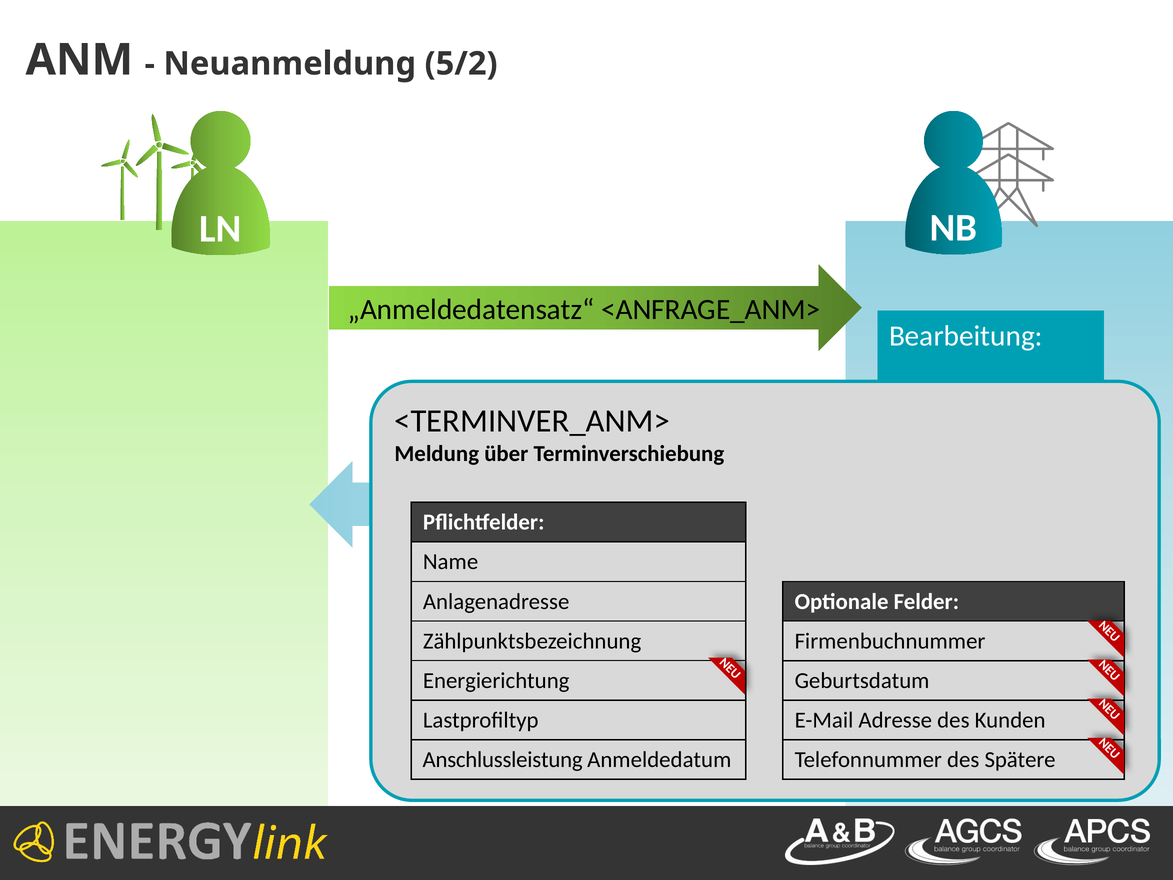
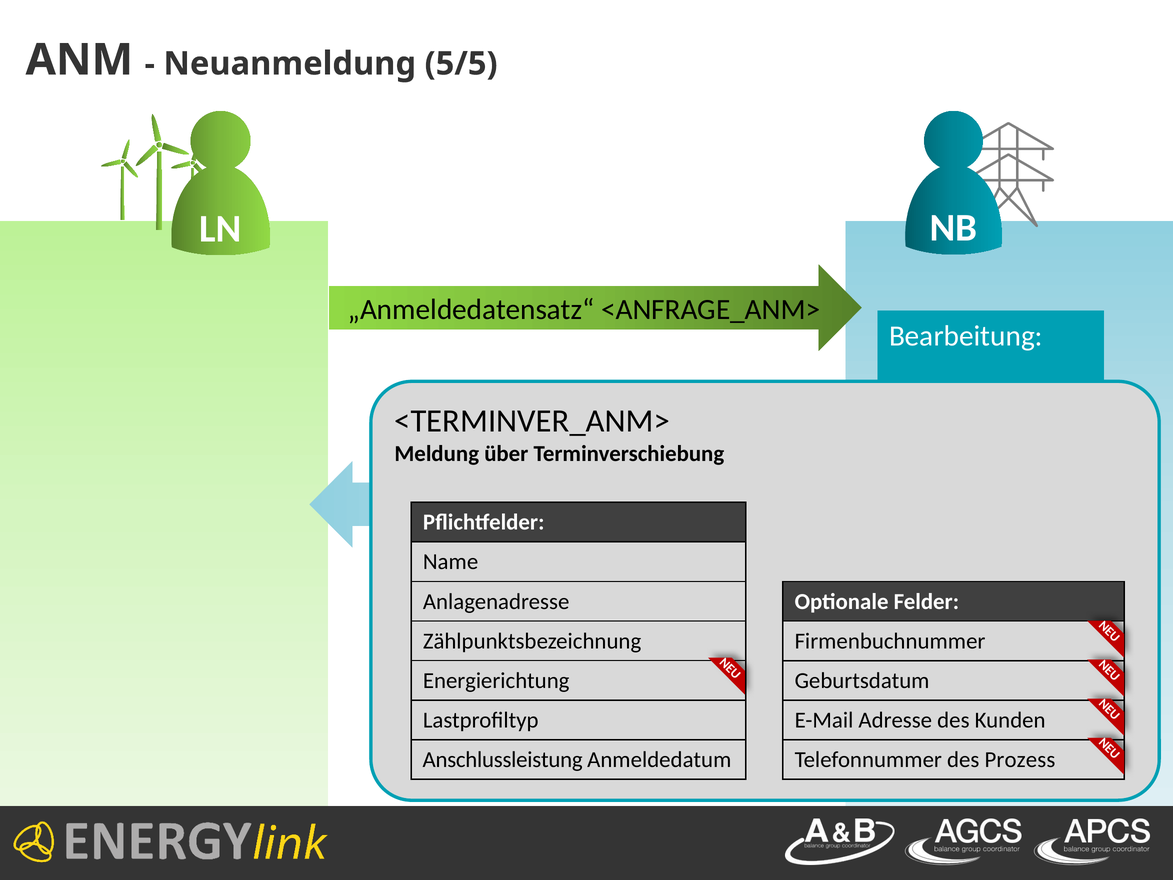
5/2: 5/2 -> 5/5 (461, 64)
Spätere: Spätere -> Prozess (1020, 759)
